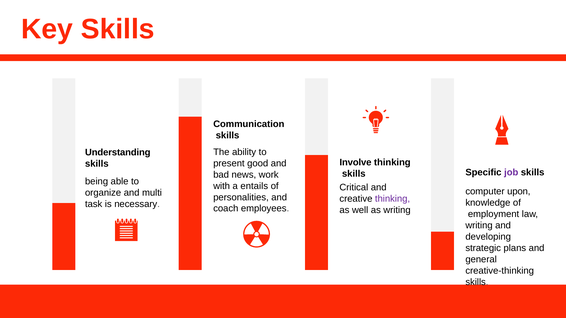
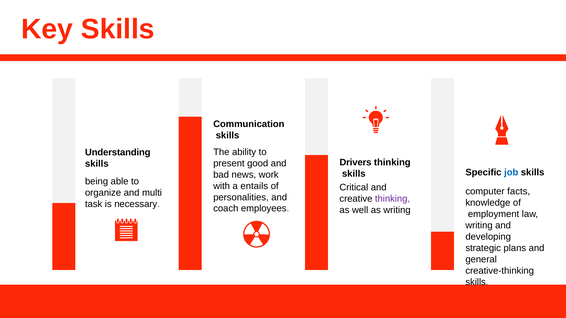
Involve: Involve -> Drivers (355, 163)
job colour: purple -> blue (511, 173)
upon: upon -> facts (519, 192)
